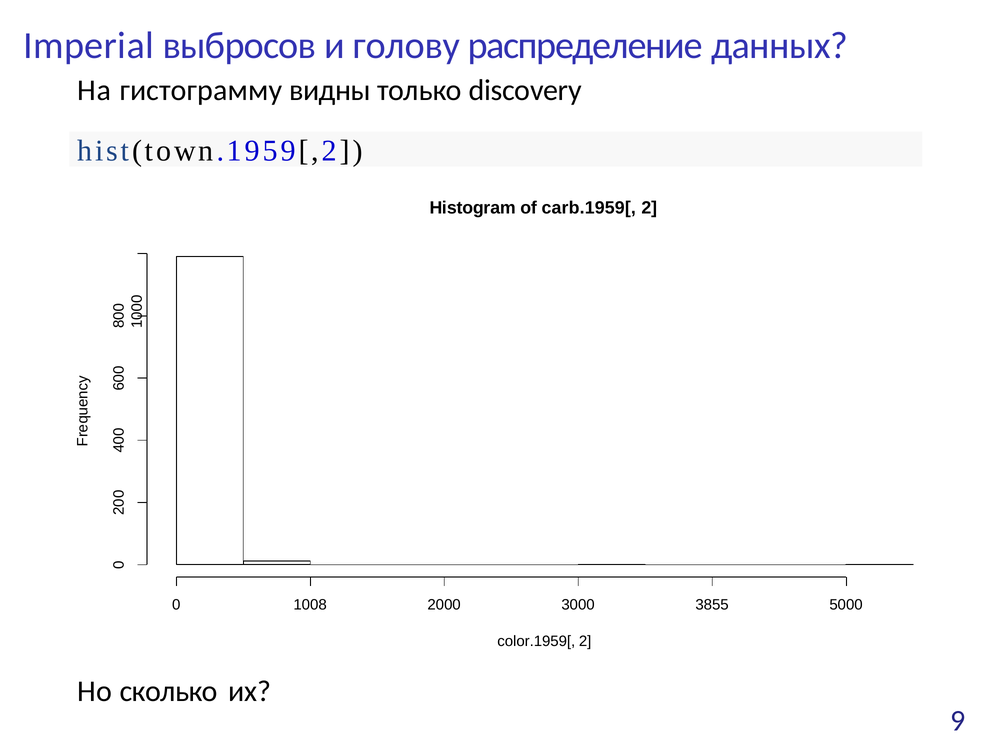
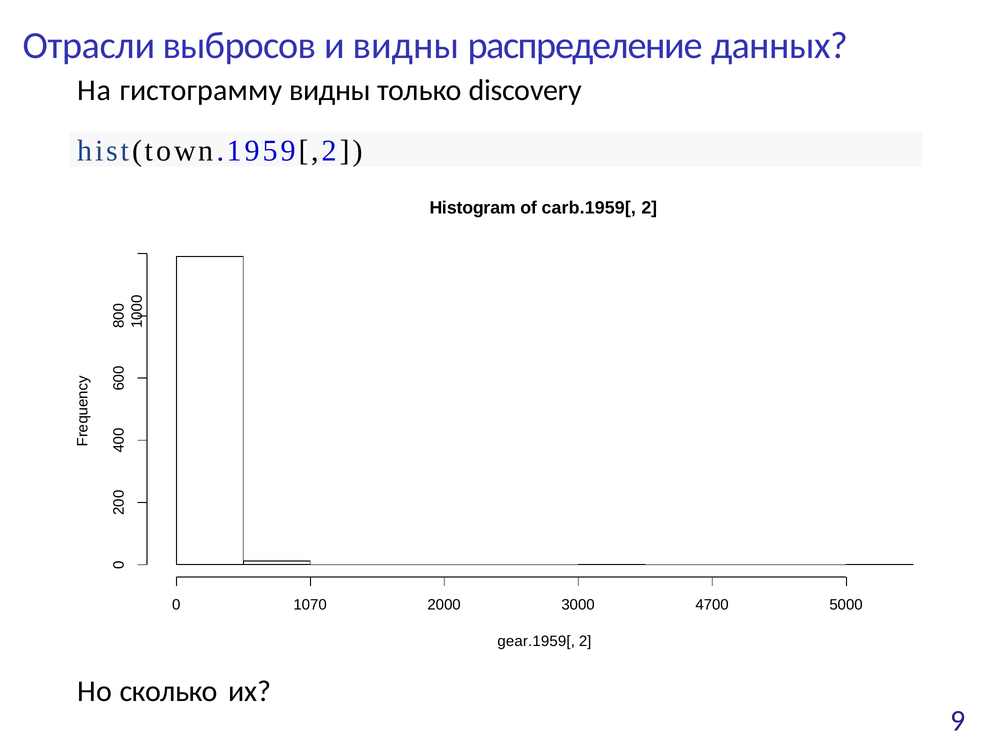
Imperial: Imperial -> Отрасли (89, 45)
и голову: голову -> видны (406, 45)
1008: 1008 -> 1070 (310, 605)
3855: 3855 -> 4700 (712, 605)
color.1959[: color.1959[ -> gear.1959[ (536, 641)
